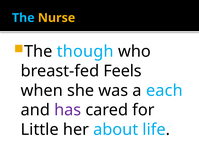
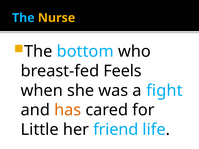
though: though -> bottom (85, 52)
each: each -> fight (164, 91)
has colour: purple -> orange (68, 110)
about: about -> friend (116, 130)
